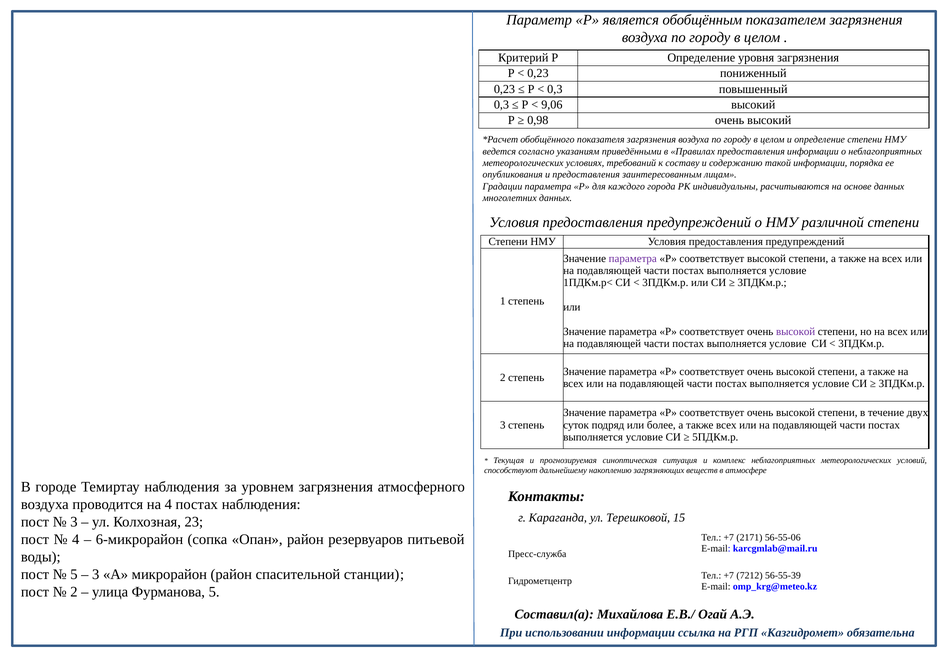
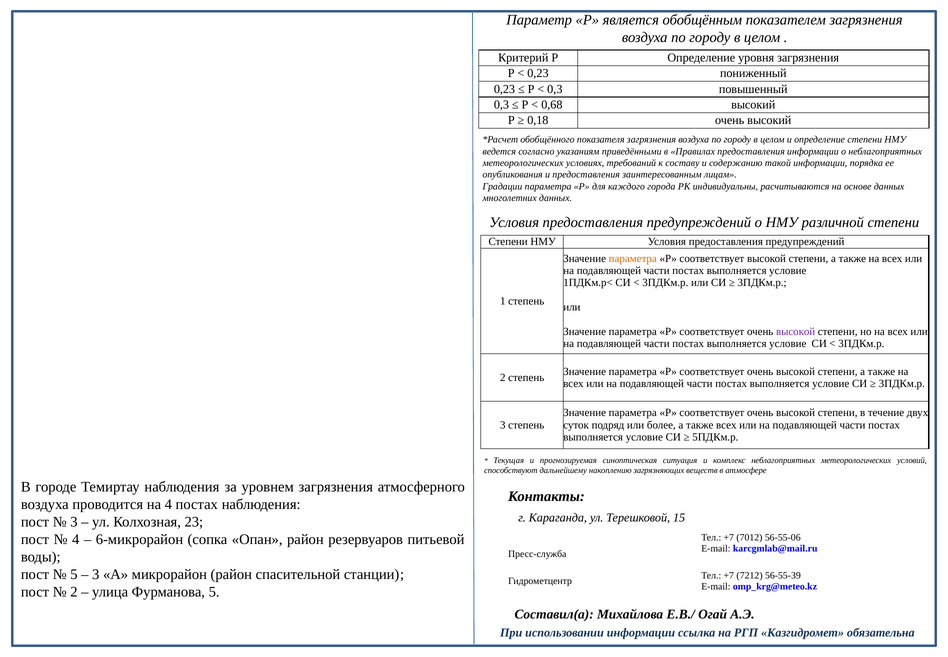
9,06: 9,06 -> 0,68 (552, 105)
0,98: 0,98 -> 0,18 (538, 120)
параметра colour: purple -> orange (633, 258)
2171: 2171 -> 7012 (749, 537)
